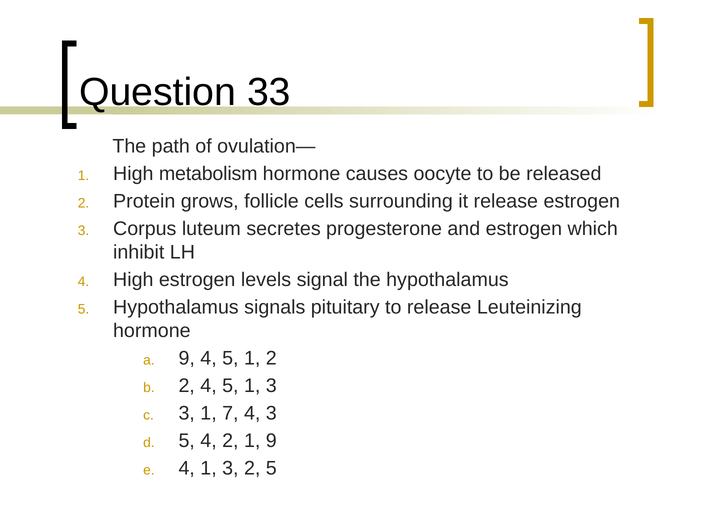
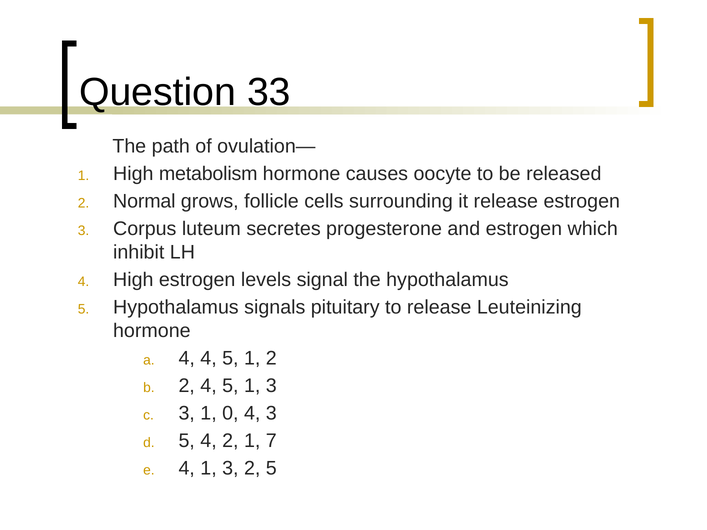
Protein: Protein -> Normal (144, 201)
9: 9 -> 4 (187, 358)
7: 7 -> 0 (230, 413)
1 9: 9 -> 7 (271, 441)
